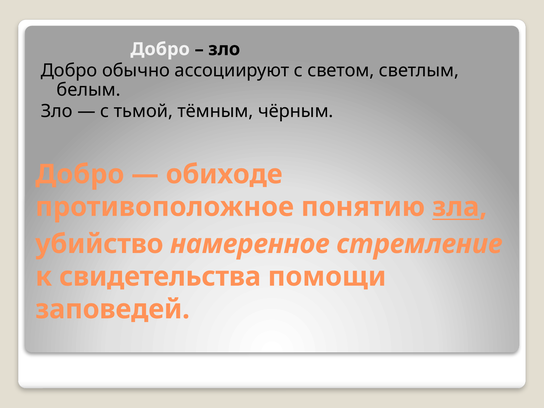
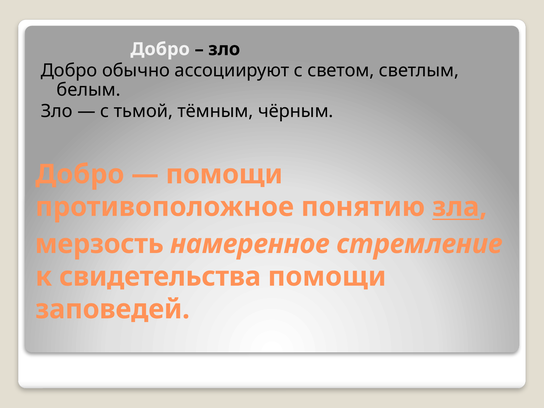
обиходе: обиходе -> помощи (224, 174)
убийство: убийство -> мерзость (99, 244)
